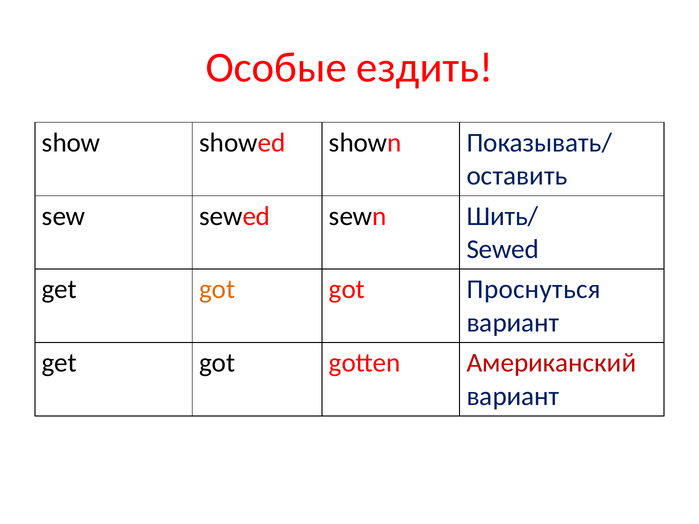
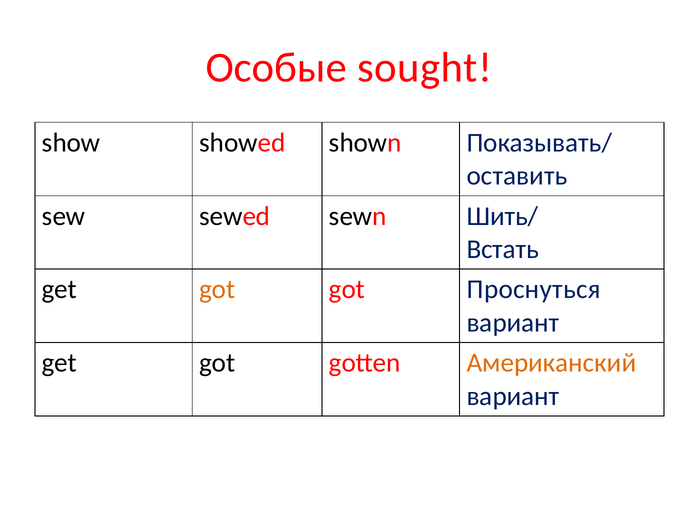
ездить: ездить -> sought (425, 68)
Sewed: Sewed -> Встать (503, 249)
Американский colour: red -> orange (551, 363)
